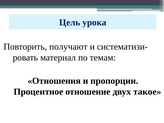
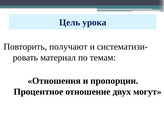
такое: такое -> могут (147, 92)
